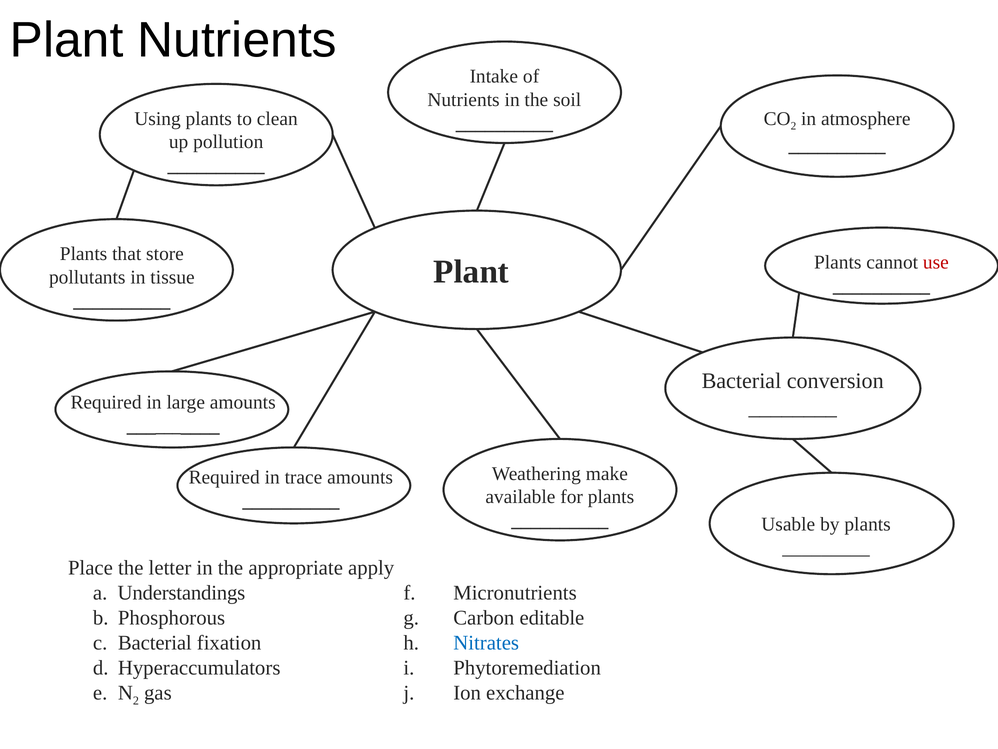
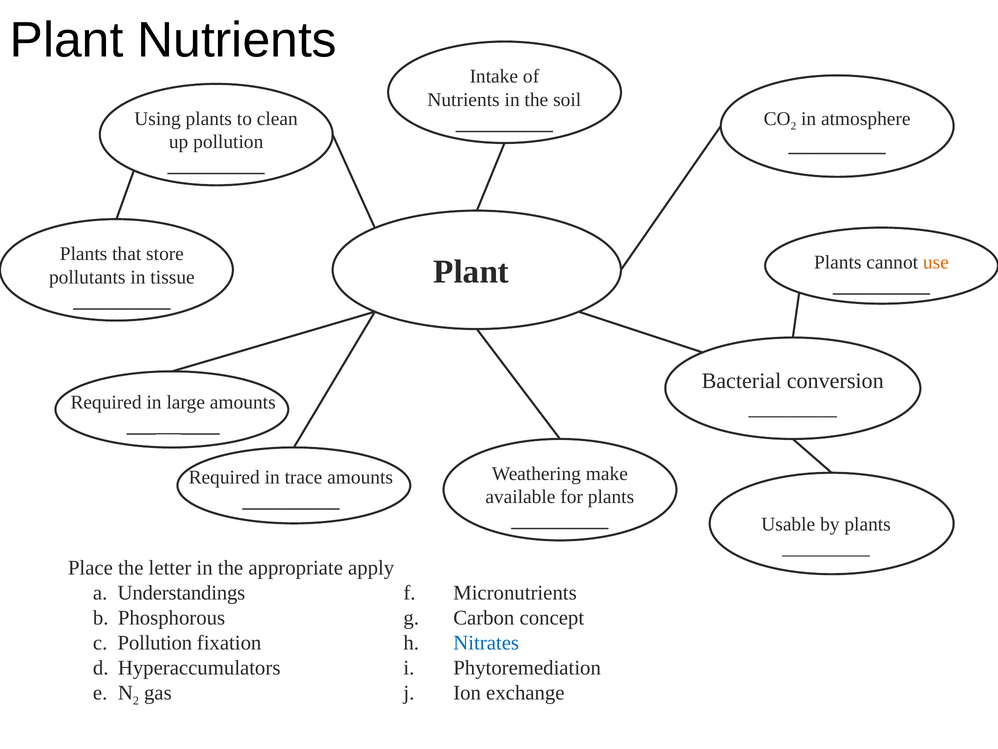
use colour: red -> orange (936, 262)
editable: editable -> concept (552, 618)
Bacterial: Bacterial -> Pollution (155, 643)
